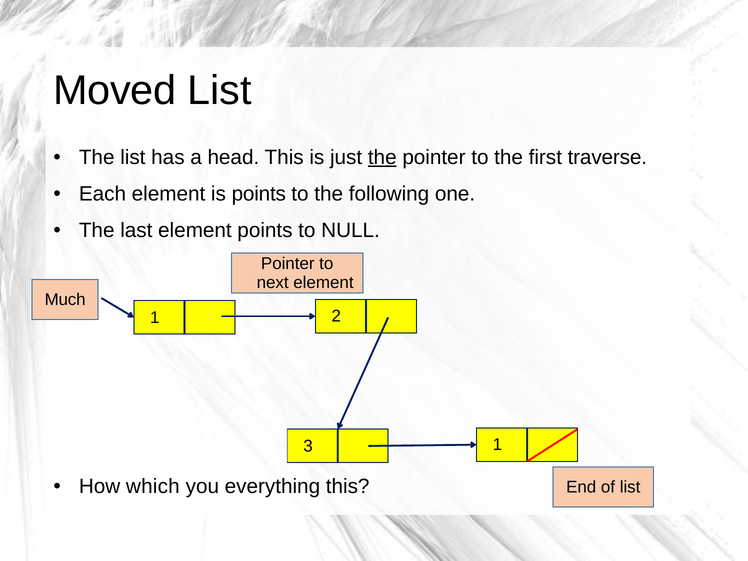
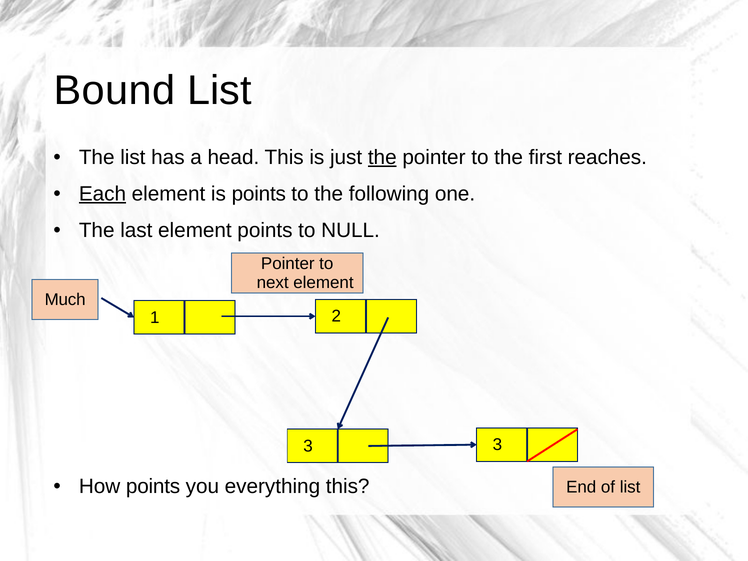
Moved: Moved -> Bound (114, 90)
traverse: traverse -> reaches (607, 157)
Each underline: none -> present (103, 194)
3 1: 1 -> 3 (497, 445)
How which: which -> points (153, 486)
